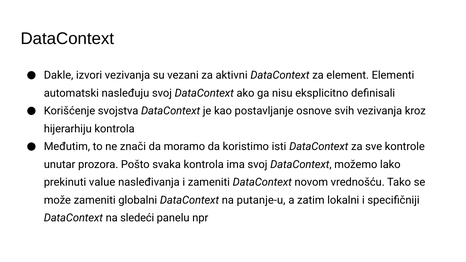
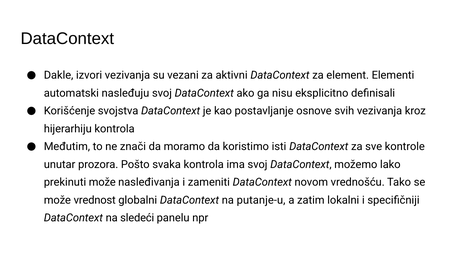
prekinuti value: value -> može (102, 182)
može zameniti: zameniti -> vrednost (95, 200)
